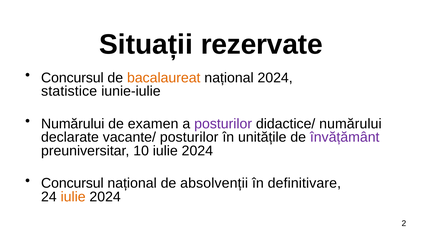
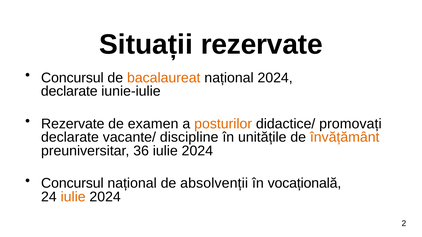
statistice: statistice -> declarate (69, 91)
Numărului: Numărului -> Rezervate (73, 124)
posturilor colour: purple -> orange (223, 124)
didactice/ numărului: numărului -> promovați (350, 124)
vacante/ posturilor: posturilor -> discipline (189, 137)
învățământ colour: purple -> orange (345, 137)
10: 10 -> 36 (141, 151)
definitivare: definitivare -> vocațională (304, 184)
